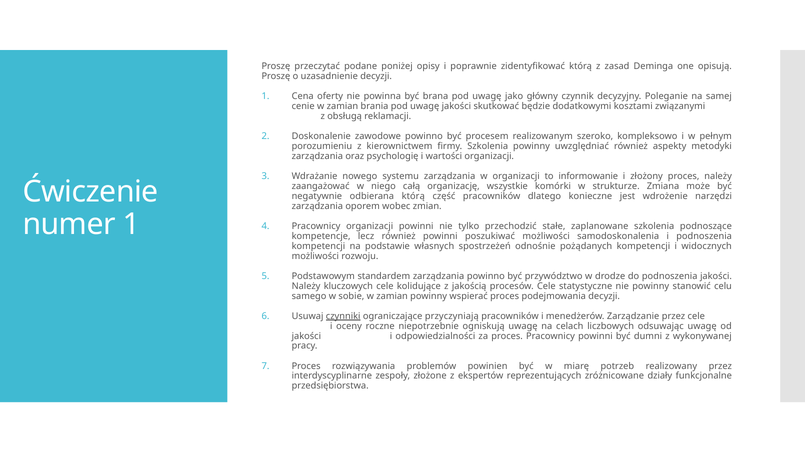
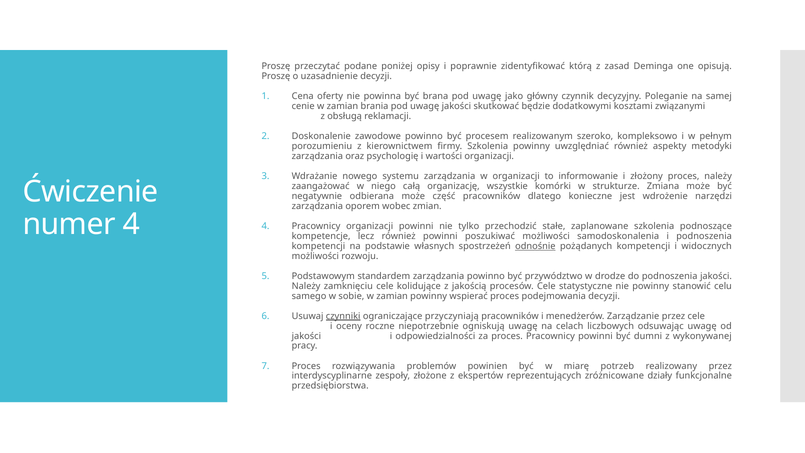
odbierana którą: którą -> może (413, 196)
numer 1: 1 -> 4 (131, 224)
odnośnie underline: none -> present (535, 246)
kluczowych: kluczowych -> zamknięciu (348, 286)
